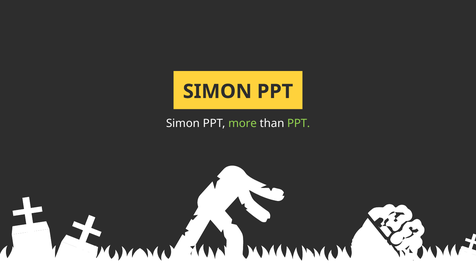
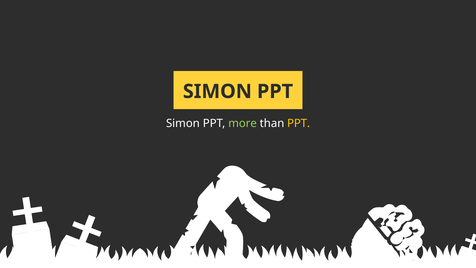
PPT colour: light green -> yellow (299, 123)
